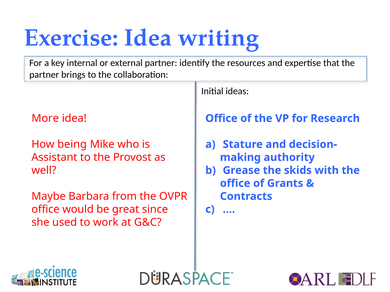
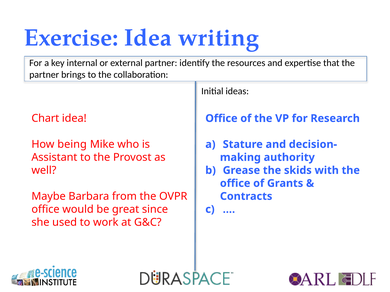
More: More -> Chart (45, 119)
